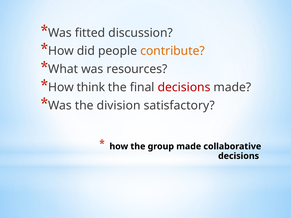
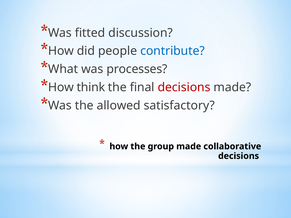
contribute colour: orange -> blue (172, 51)
resources: resources -> processes (137, 69)
division: division -> allowed (119, 106)
